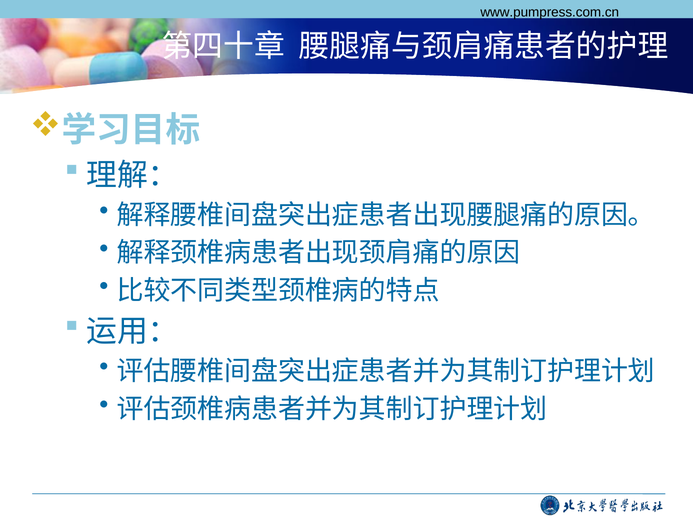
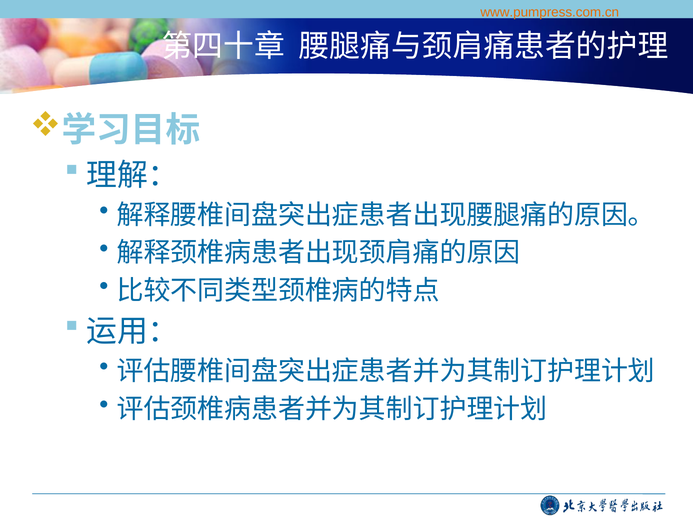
www.pumpress.com.cn colour: black -> orange (550, 12)
